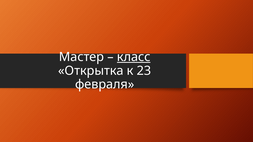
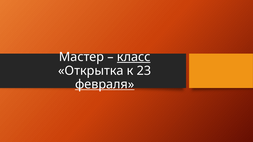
февраля underline: none -> present (105, 84)
